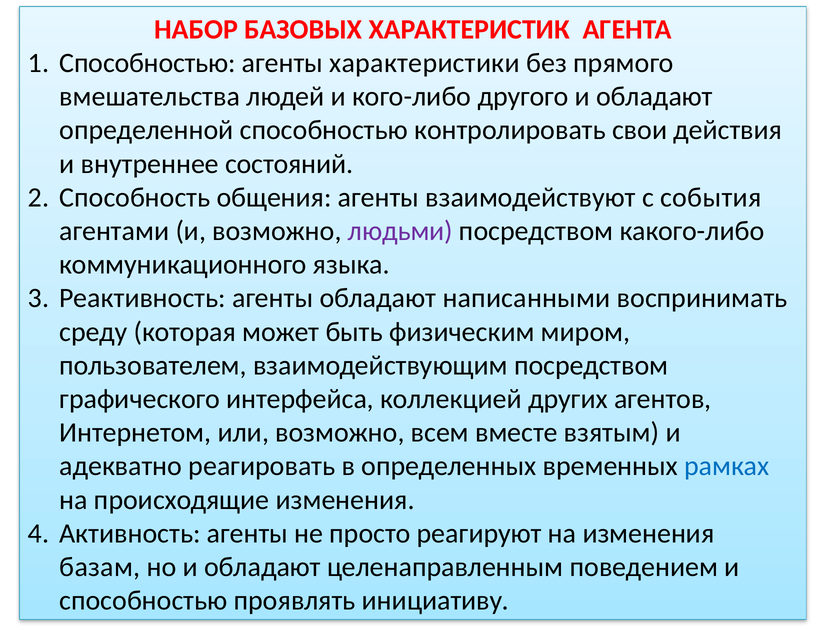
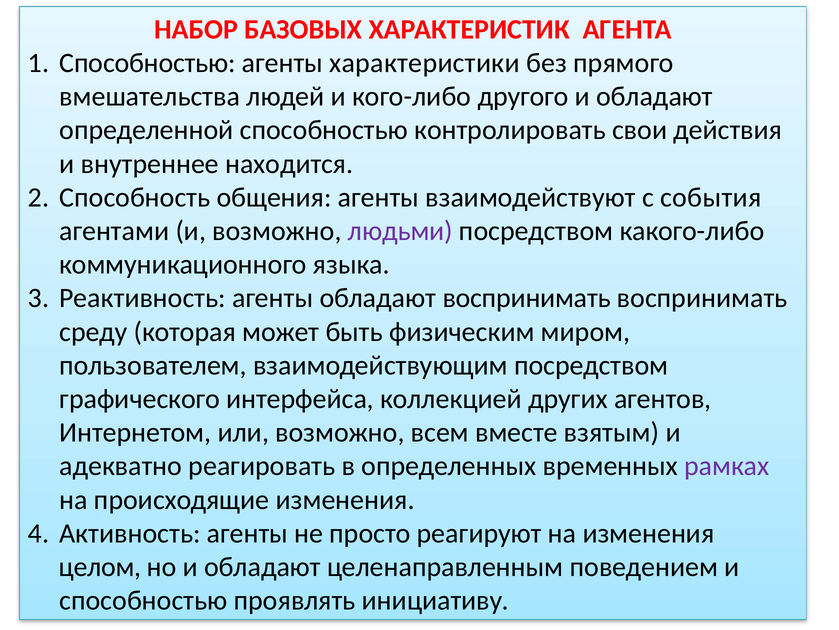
состояний: состояний -> находится (289, 164)
обладают написанными: написанными -> воспринимать (527, 298)
рамках colour: blue -> purple (727, 466)
базам: базам -> целом (100, 566)
